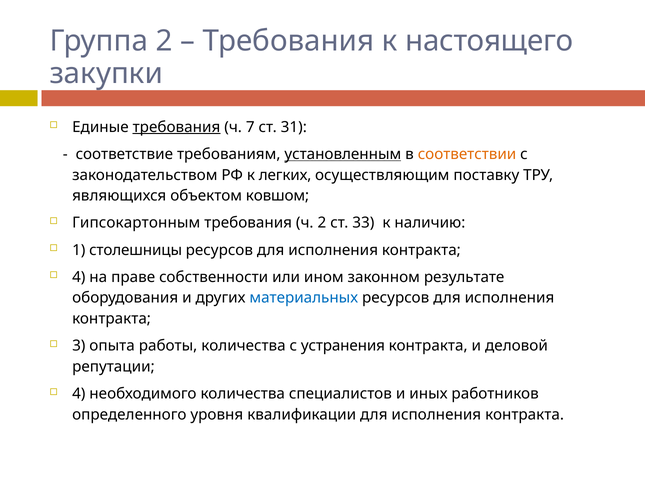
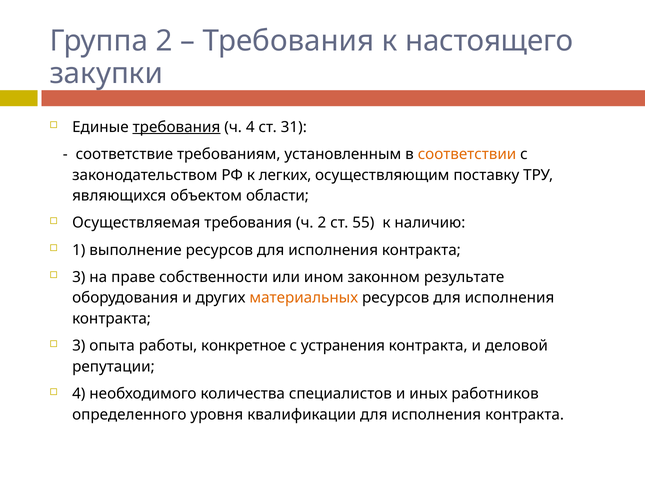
ч 7: 7 -> 4 (250, 127)
установленным underline: present -> none (343, 154)
ковшом: ковшом -> области (277, 196)
Гипсокартонным: Гипсокартонным -> Осуществляемая (136, 223)
33: 33 -> 55 (363, 223)
столешницы: столешницы -> выполнение (136, 250)
4: 4 -> 3 (79, 278)
материальных colour: blue -> orange (304, 298)
работы количества: количества -> конкретное (243, 346)
